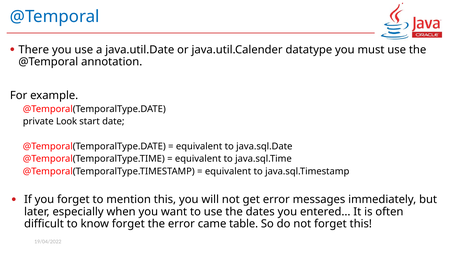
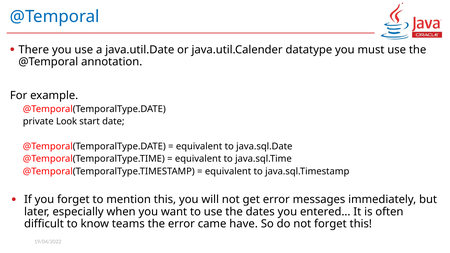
know forget: forget -> teams (128, 224)
table: table -> have (244, 224)
